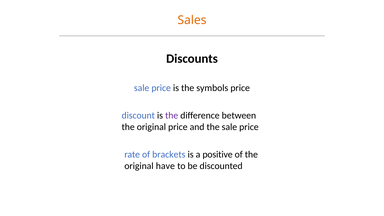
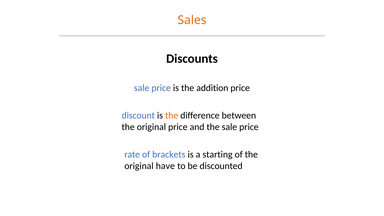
symbols: symbols -> addition (212, 88)
the colour: purple -> orange (172, 115)
positive: positive -> starting (218, 154)
